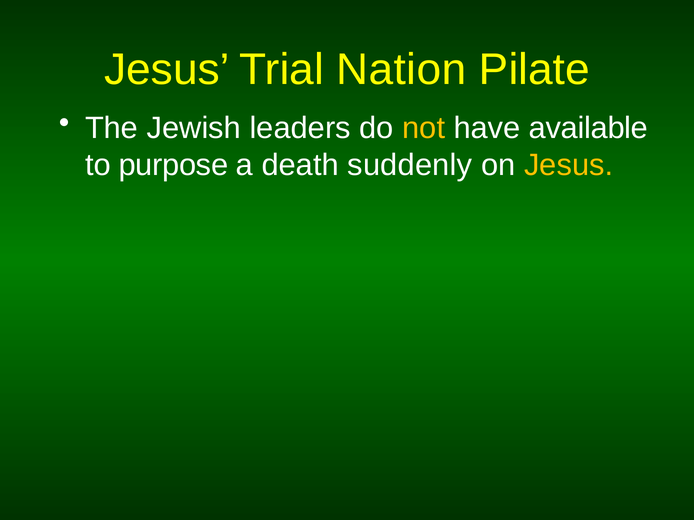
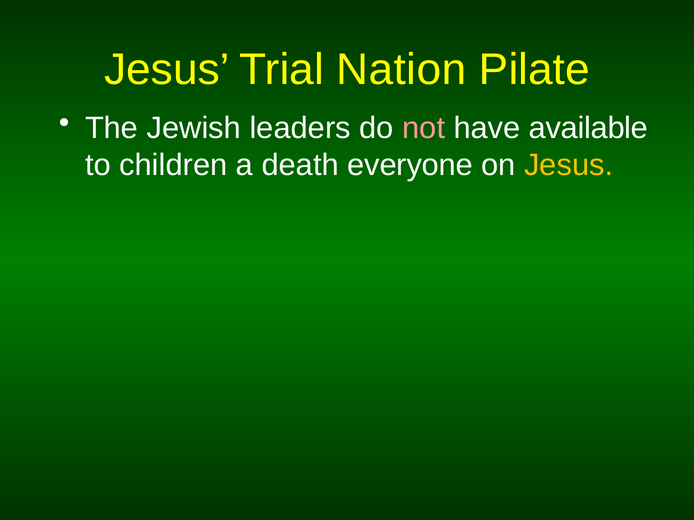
not colour: yellow -> pink (424, 128)
purpose: purpose -> children (173, 165)
suddenly: suddenly -> everyone (410, 165)
